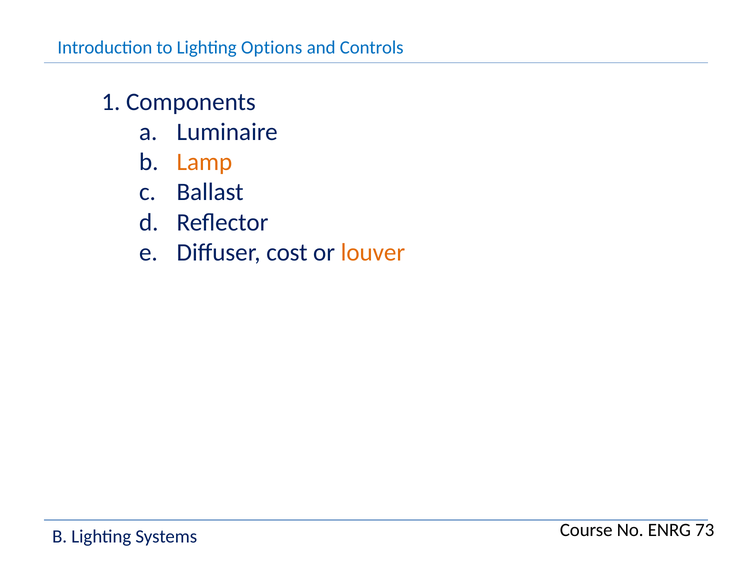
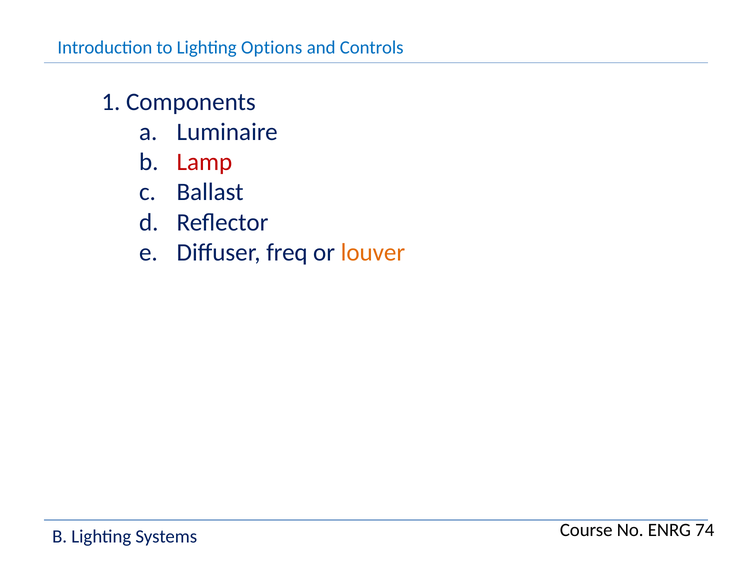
Lamp colour: orange -> red (204, 162)
cost: cost -> freq (287, 252)
73: 73 -> 74 (705, 530)
